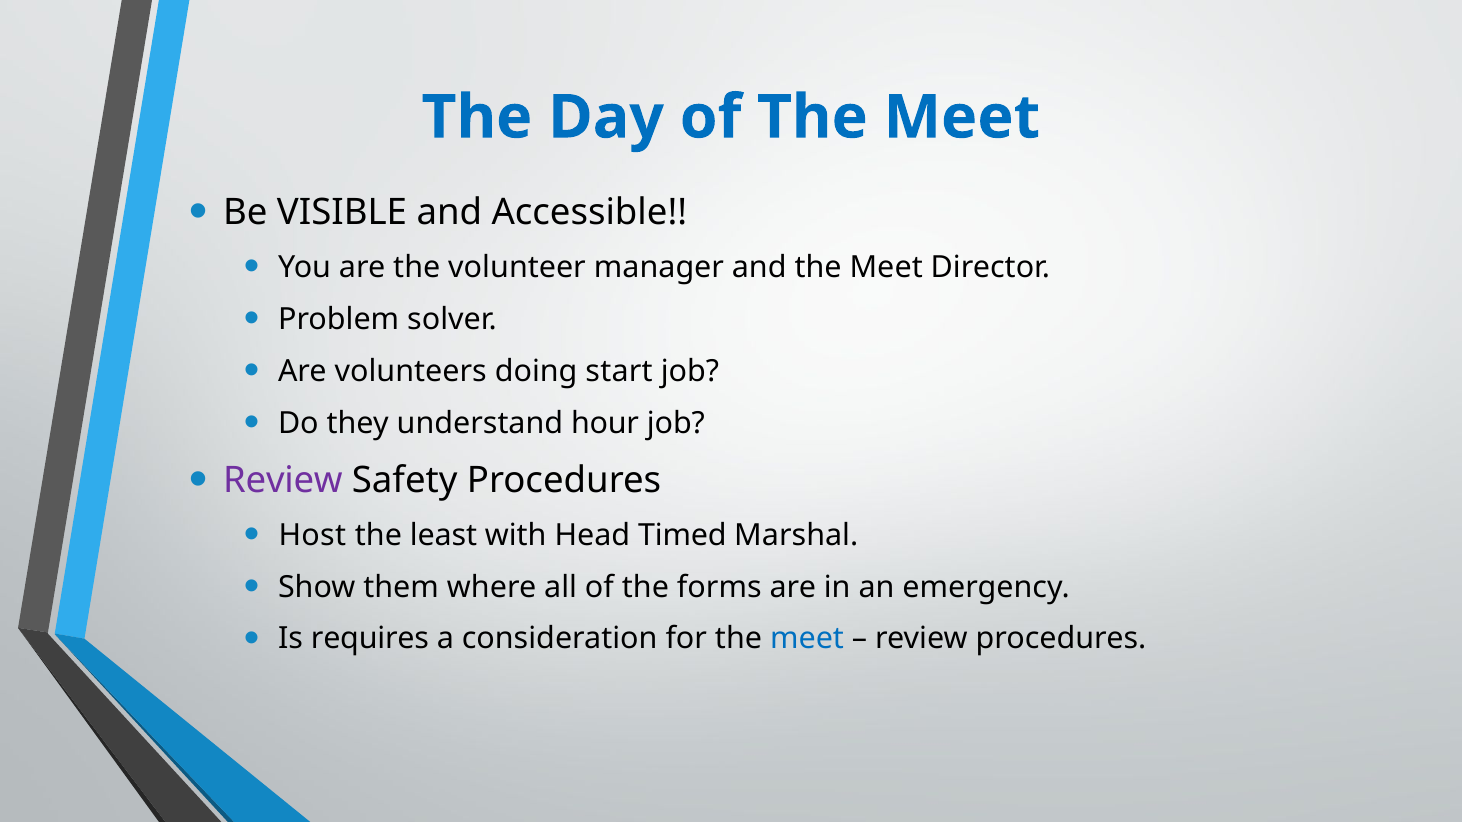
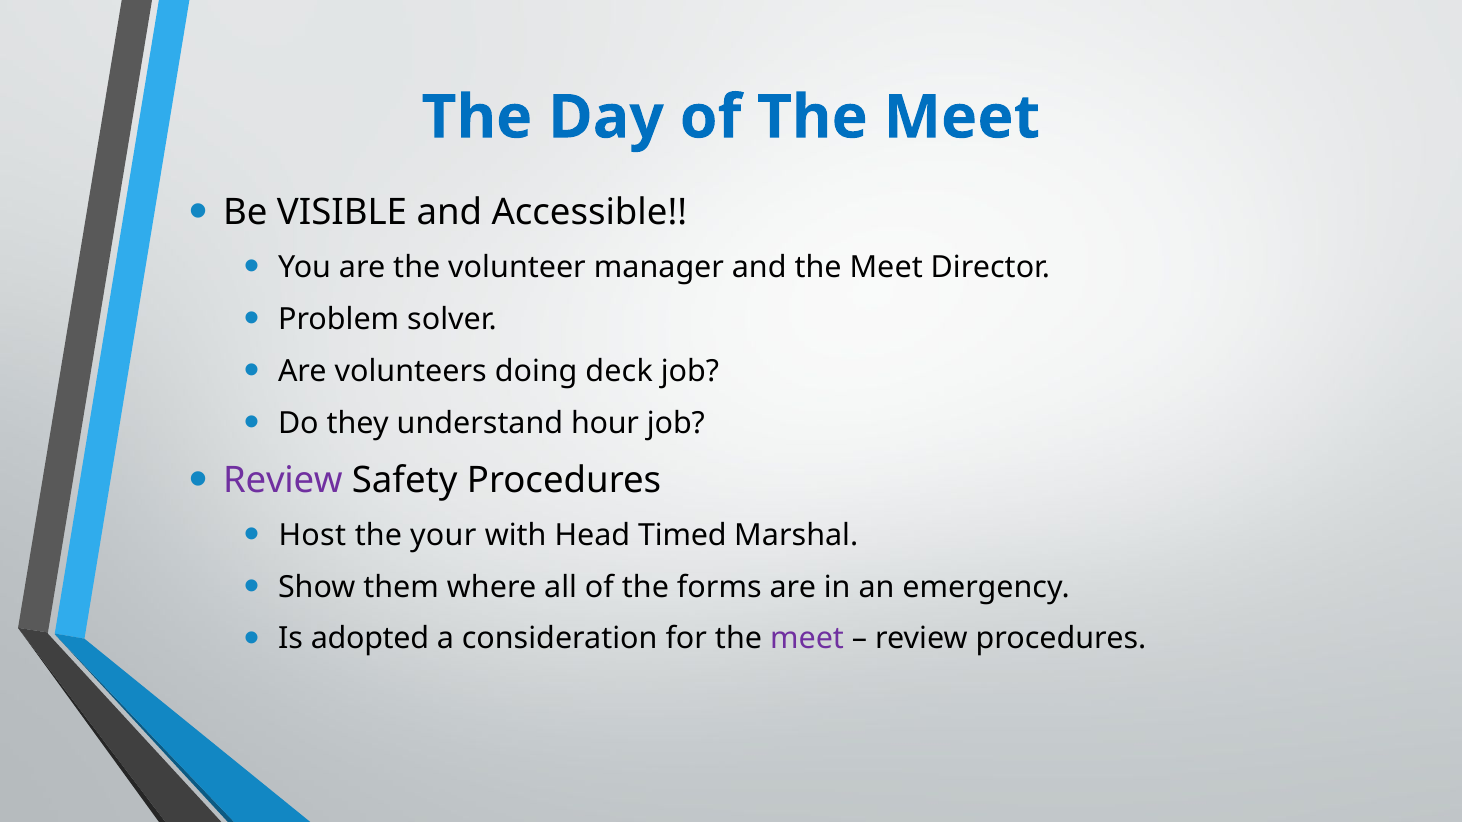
start: start -> deck (619, 372)
least: least -> your (443, 536)
requires: requires -> adopted (370, 639)
meet colour: blue -> purple (807, 639)
